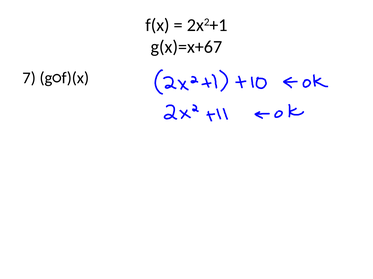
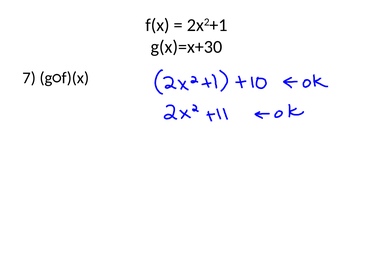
g(x)=x+67: g(x)=x+67 -> g(x)=x+30 (186, 47)
